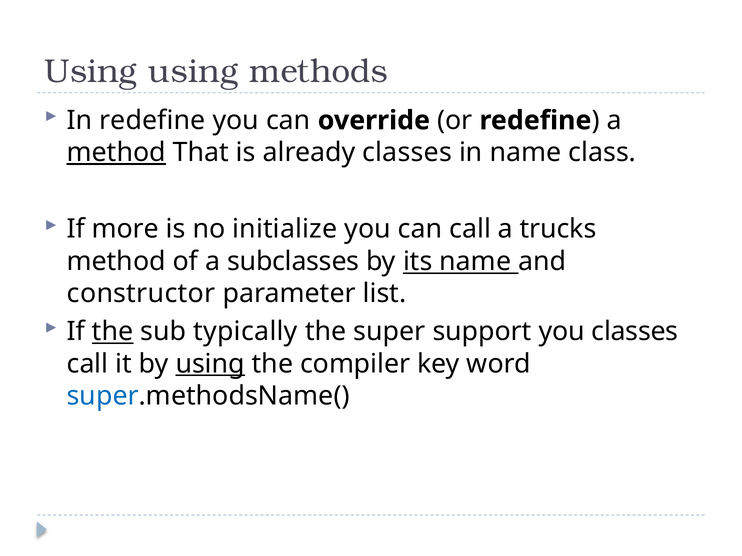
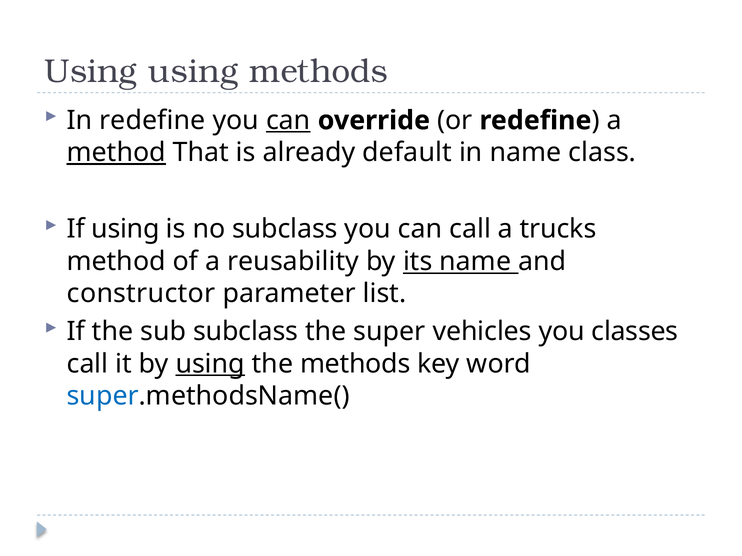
can underline: none -> present (288, 121)
already classes: classes -> default (407, 153)
If more: more -> using (126, 229)
no initialize: initialize -> subclass (285, 229)
subclasses: subclasses -> reusability (293, 261)
the underline: present -> none (113, 332)
sub typically: typically -> subclass (246, 332)
support: support -> vehicles (482, 332)
the compiler: compiler -> methods (355, 364)
